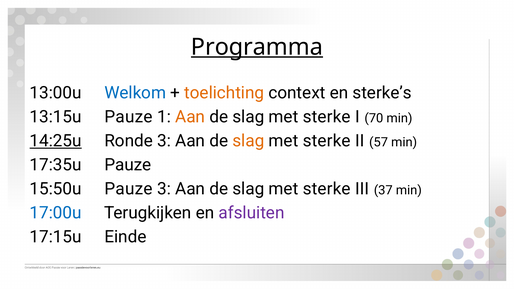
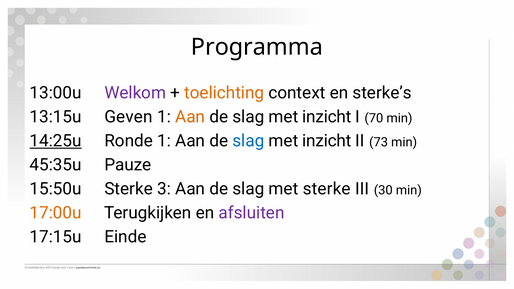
Programma underline: present -> none (257, 47)
Welkom colour: blue -> purple (135, 93)
13:15u Pauze: Pauze -> Geven (129, 117)
sterke: sterke -> inzicht (327, 117)
Ronde 3: 3 -> 1 (164, 141)
slag colour: orange -> blue (248, 141)
sterke: sterke -> inzicht (327, 141)
57: 57 -> 73 (379, 142)
17:35u: 17:35u -> 45:35u (56, 165)
15:50u Pauze: Pauze -> Sterke (129, 189)
37: 37 -> 30 (383, 190)
17:00u colour: blue -> orange (56, 213)
